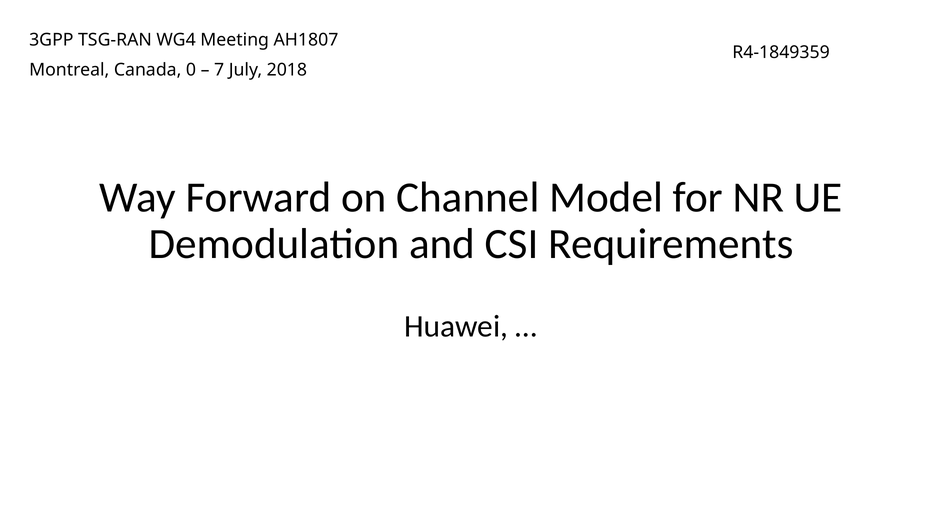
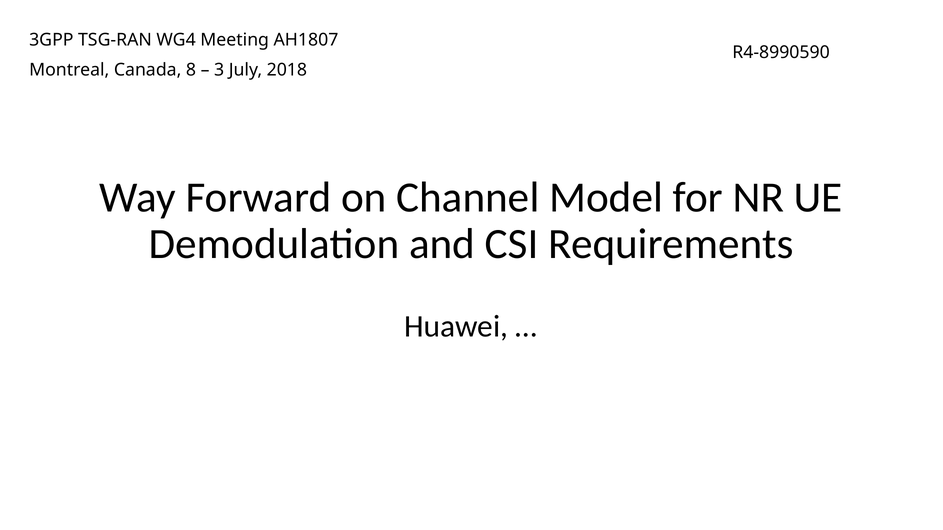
R4-1849359: R4-1849359 -> R4-8990590 (781, 52)
0: 0 -> 8 (191, 70)
7: 7 -> 3 (219, 70)
